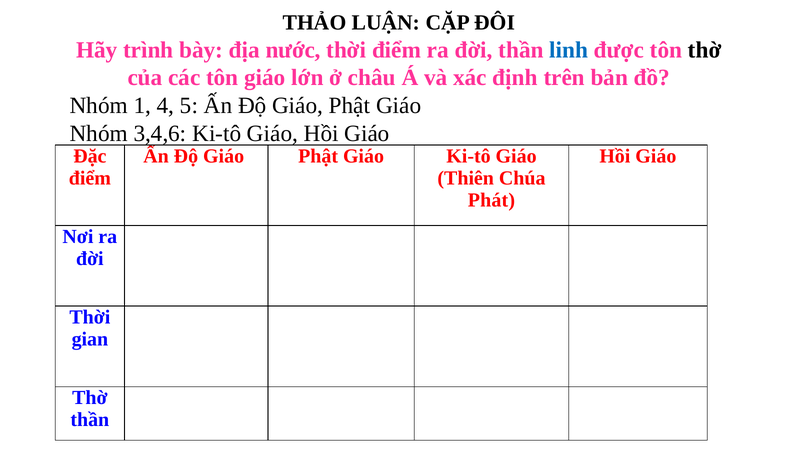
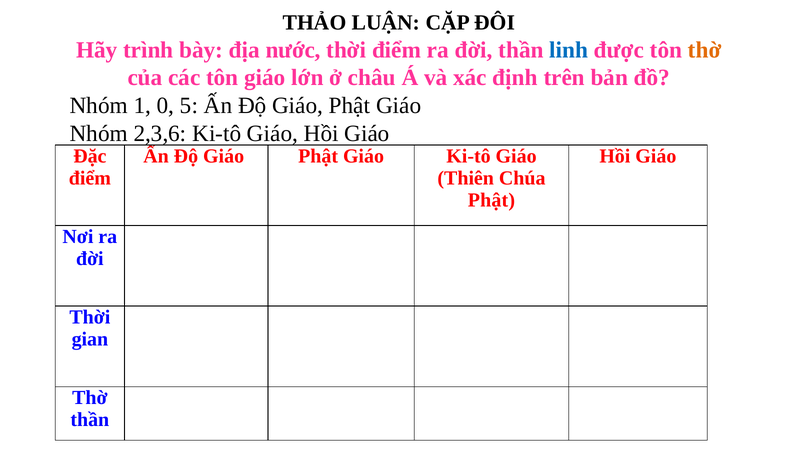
thờ colour: black -> orange (705, 50)
4: 4 -> 0 (165, 106)
3,4,6: 3,4,6 -> 2,3,6 (160, 134)
Phát: Phát -> Phật (491, 200)
